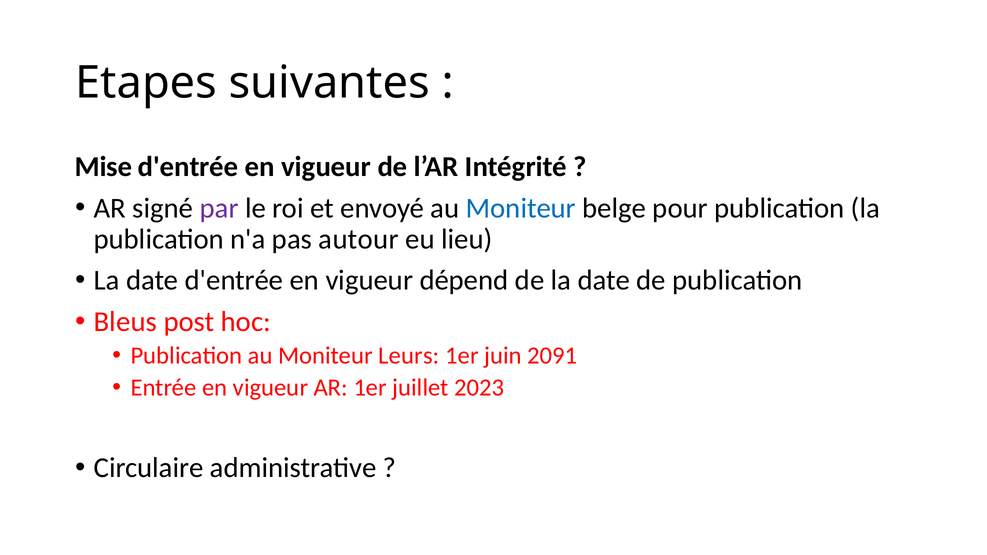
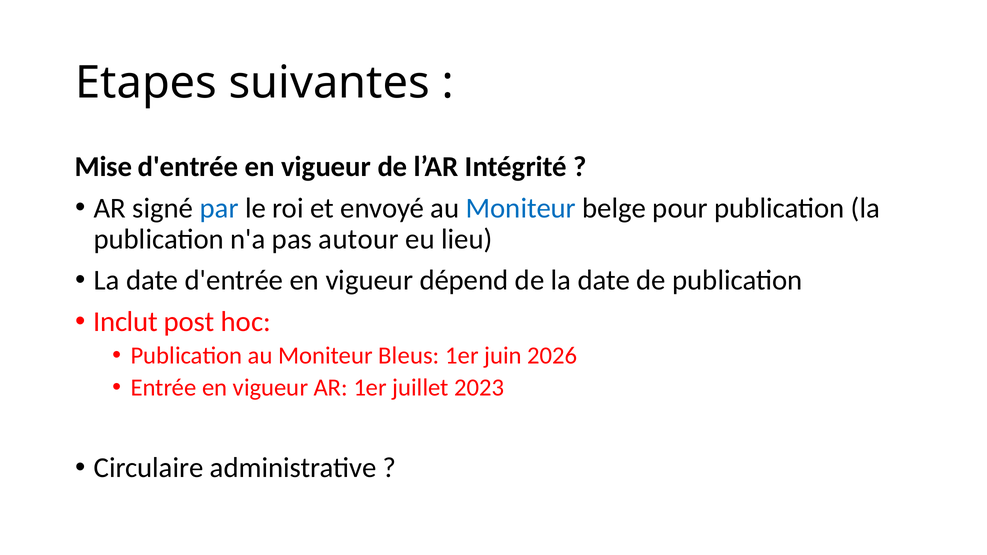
par colour: purple -> blue (219, 208)
Bleus: Bleus -> Inclut (126, 322)
Leurs: Leurs -> Bleus (409, 356)
2091: 2091 -> 2026 (552, 356)
